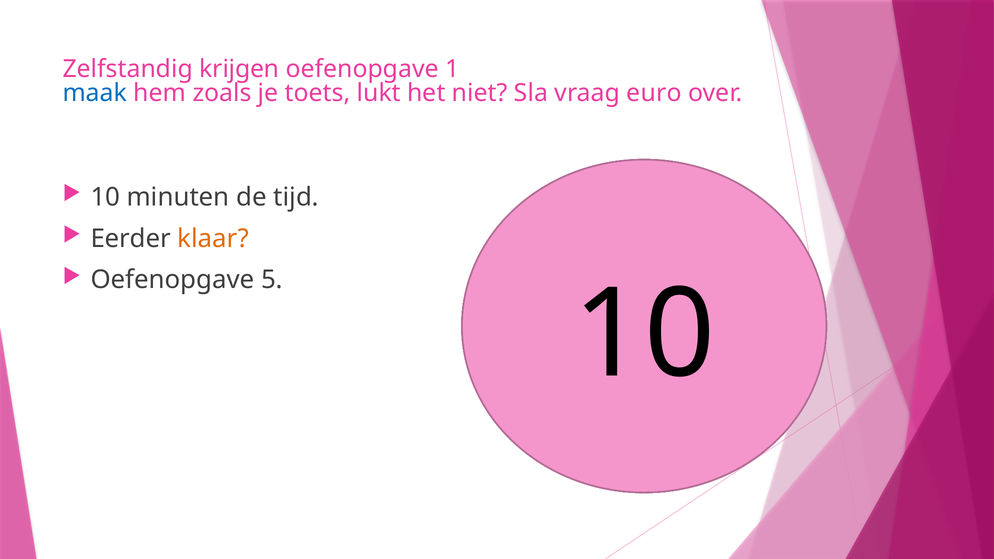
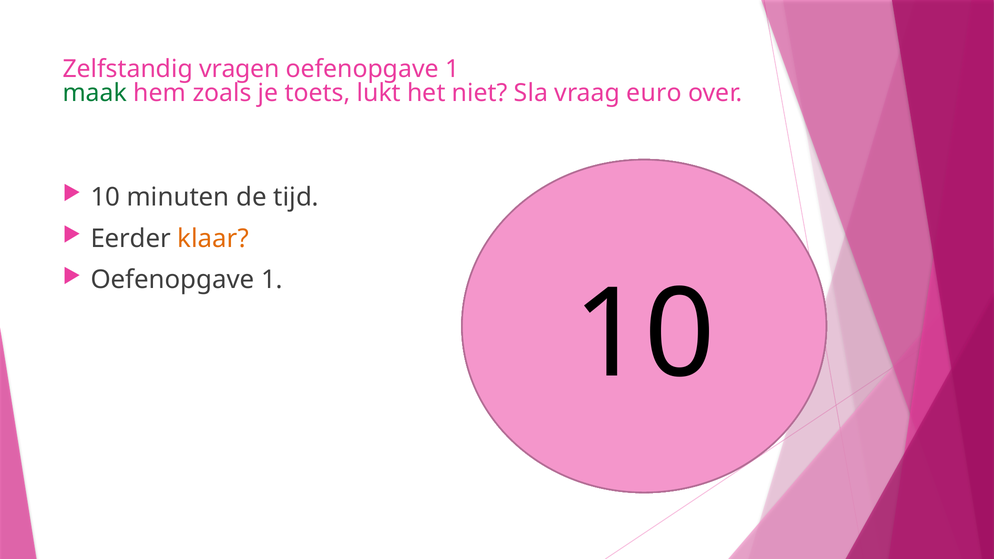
krijgen: krijgen -> vragen (239, 69)
maak colour: blue -> green (95, 93)
5: 5 -> 1 (272, 280)
